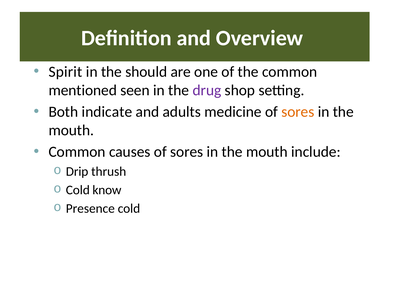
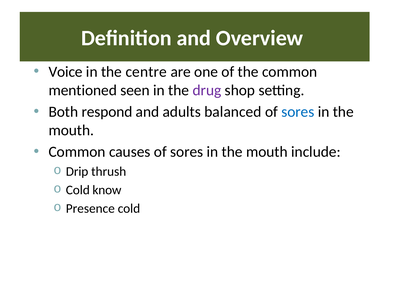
Spirit: Spirit -> Voice (66, 72)
should: should -> centre (146, 72)
indicate: indicate -> respond (107, 112)
medicine: medicine -> balanced (233, 112)
sores colour: orange -> blue (298, 112)
